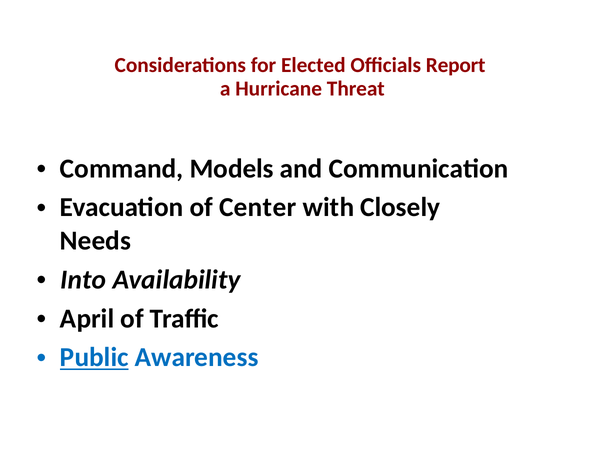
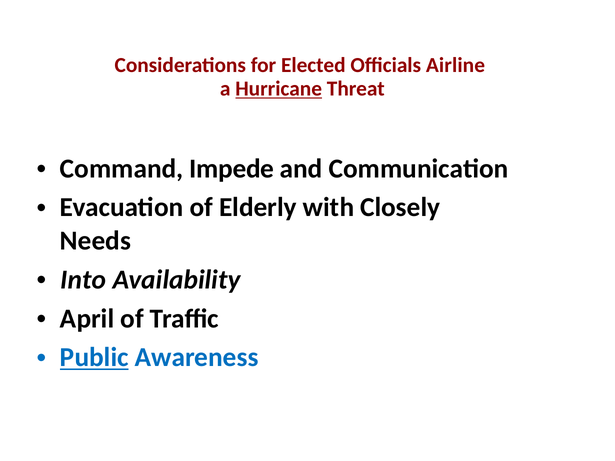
Report: Report -> Airline (455, 65)
Hurricane underline: none -> present (279, 89)
Models: Models -> Impede (232, 169)
Center: Center -> Elderly (258, 208)
